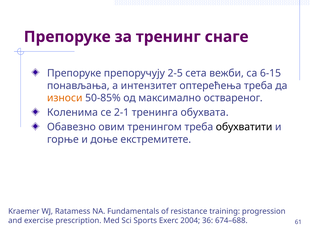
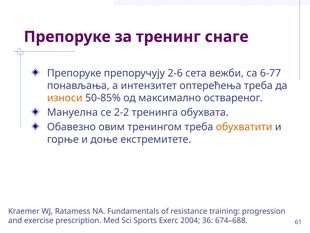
2-5: 2-5 -> 2-6 (175, 73)
6-15: 6-15 -> 6-77 (271, 73)
Коленима: Коленима -> Мануелна (72, 112)
2-1: 2-1 -> 2-2 (122, 112)
обухватити colour: black -> orange (244, 127)
